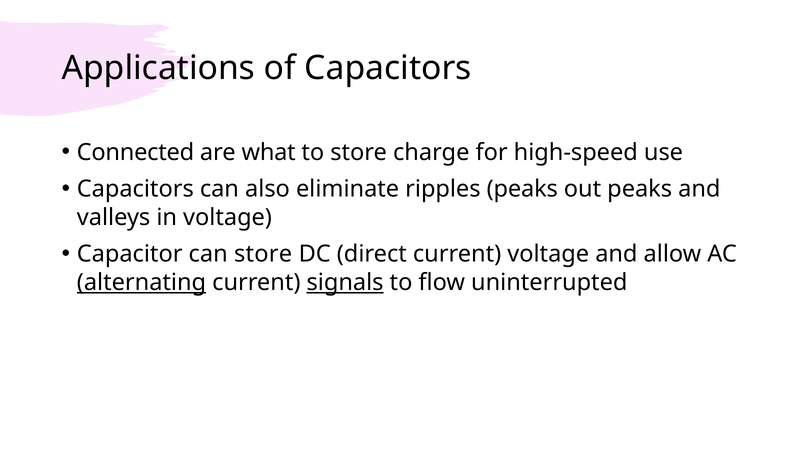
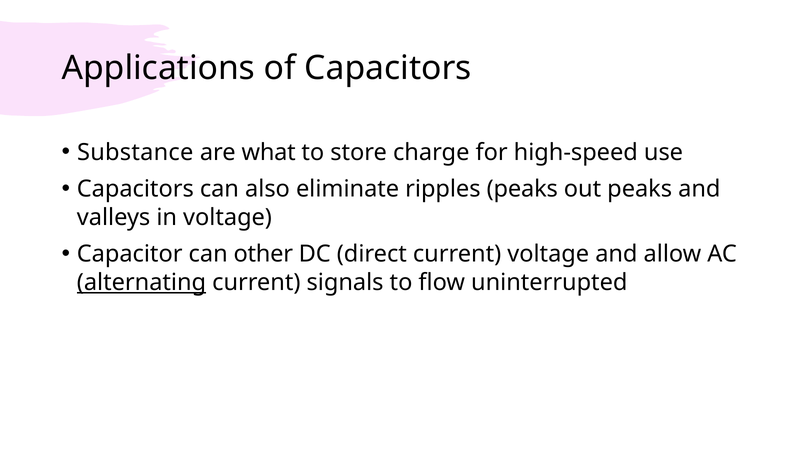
Connected: Connected -> Substance (135, 152)
can store: store -> other (263, 254)
signals underline: present -> none (345, 283)
